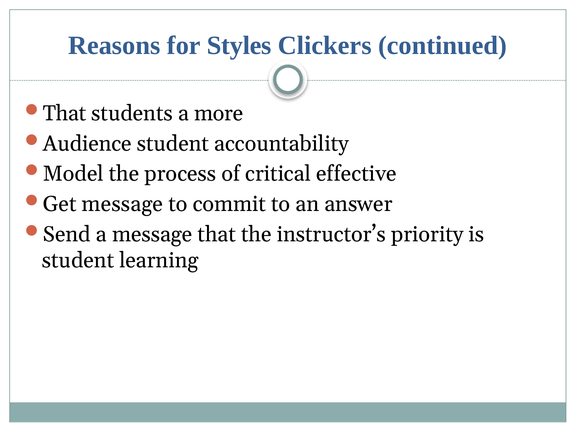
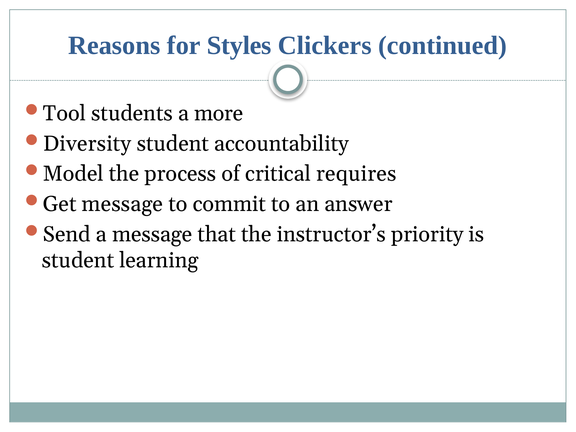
That: That -> Tool (64, 113)
Audience: Audience -> Diversity (87, 144)
effective: effective -> requires (356, 174)
